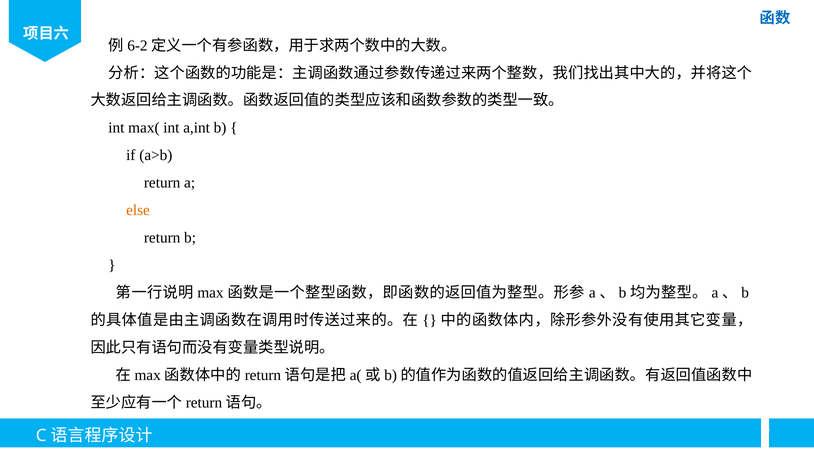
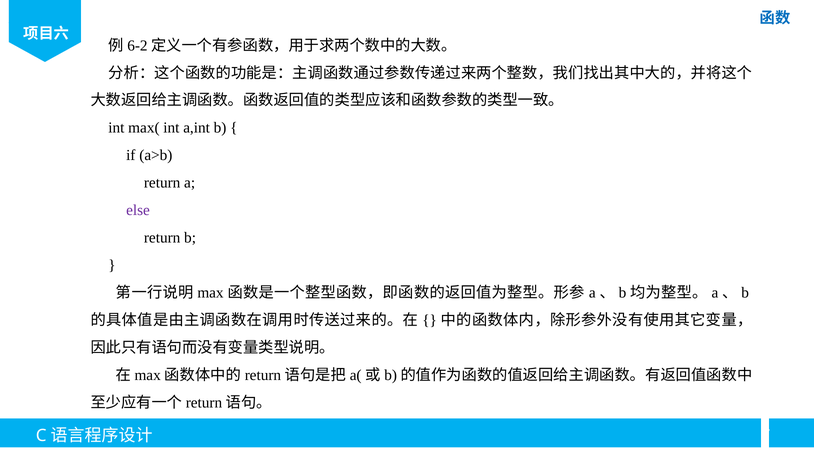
else colour: orange -> purple (138, 210)
